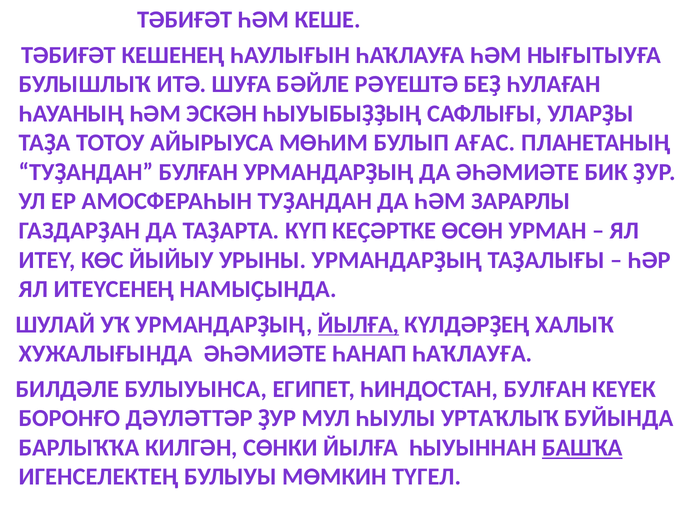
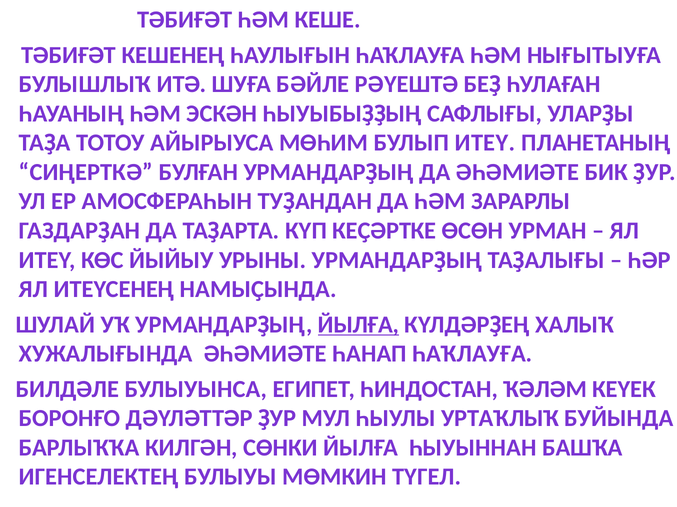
БУЛЫП АҒАС: АҒАС -> ИТЕҮ (485, 143)
ТУҘАНДАН: ТУҘАНДАН -> СИҢЕРТКӘ (86, 172)
ҺИНДОСТАН БУЛҒАН: БУЛҒАН -> ҠӘЛӘМ (545, 390)
БАШҠА underline: present -> none (582, 448)
